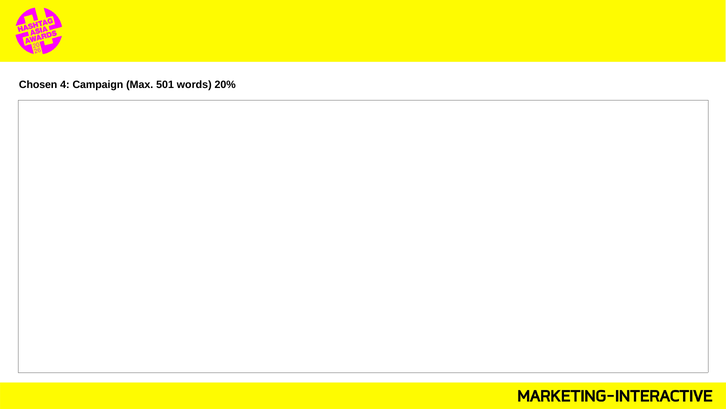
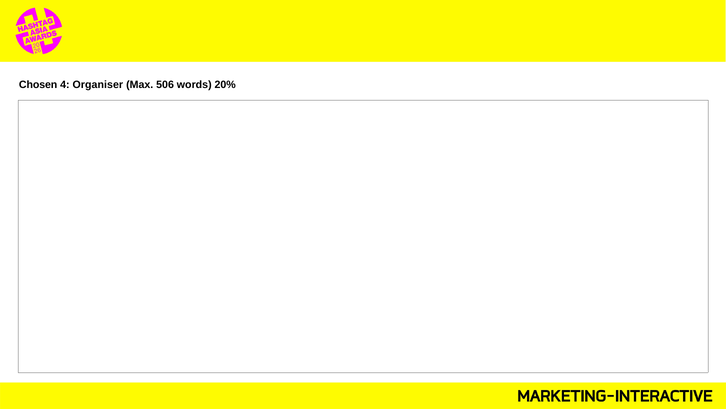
Campaign: Campaign -> Organiser (98, 85)
501: 501 -> 506 (165, 85)
